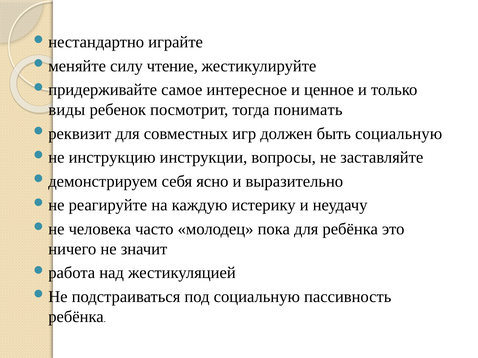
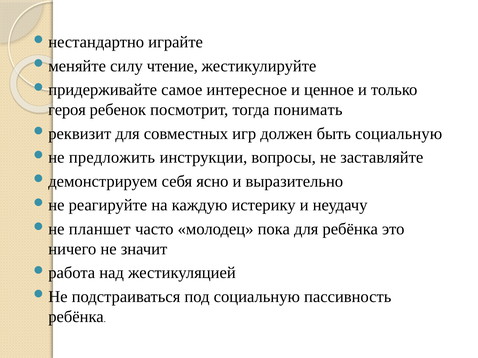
виды: виды -> героя (67, 110)
инструкцию: инструкцию -> предложить (112, 158)
человека: человека -> планшет (100, 229)
